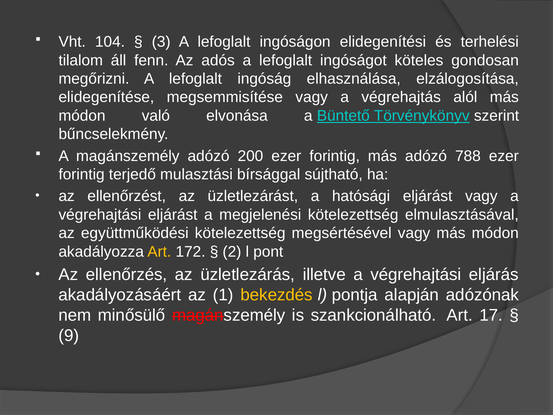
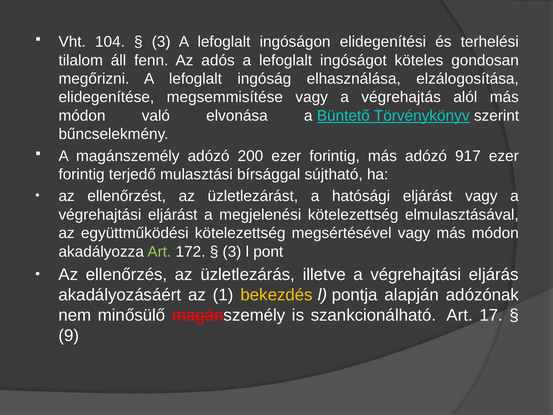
788: 788 -> 917 (468, 156)
Art colour: yellow -> light green (159, 251)
2: 2 -> 3 (232, 251)
